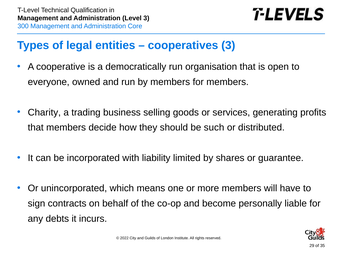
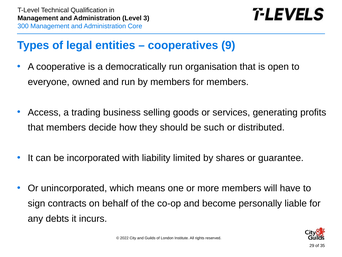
cooperatives 3: 3 -> 9 (228, 45)
Charity: Charity -> Access (44, 112)
